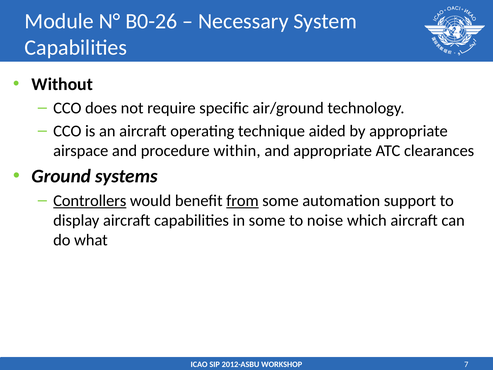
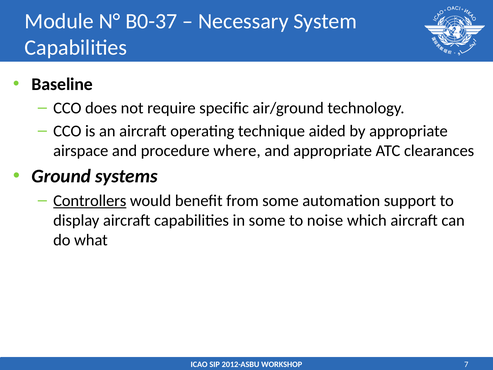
B0-26: B0-26 -> B0-37 (151, 21)
Without: Without -> Baseline (62, 84)
within: within -> where (237, 151)
from underline: present -> none (242, 201)
